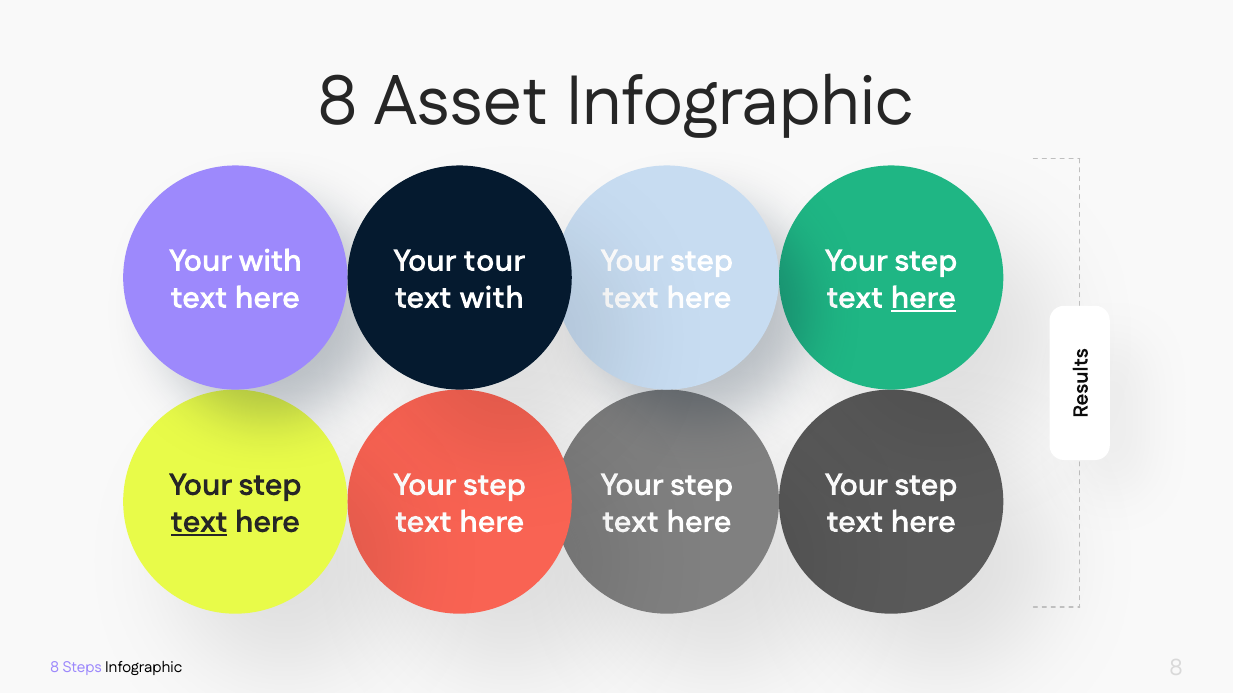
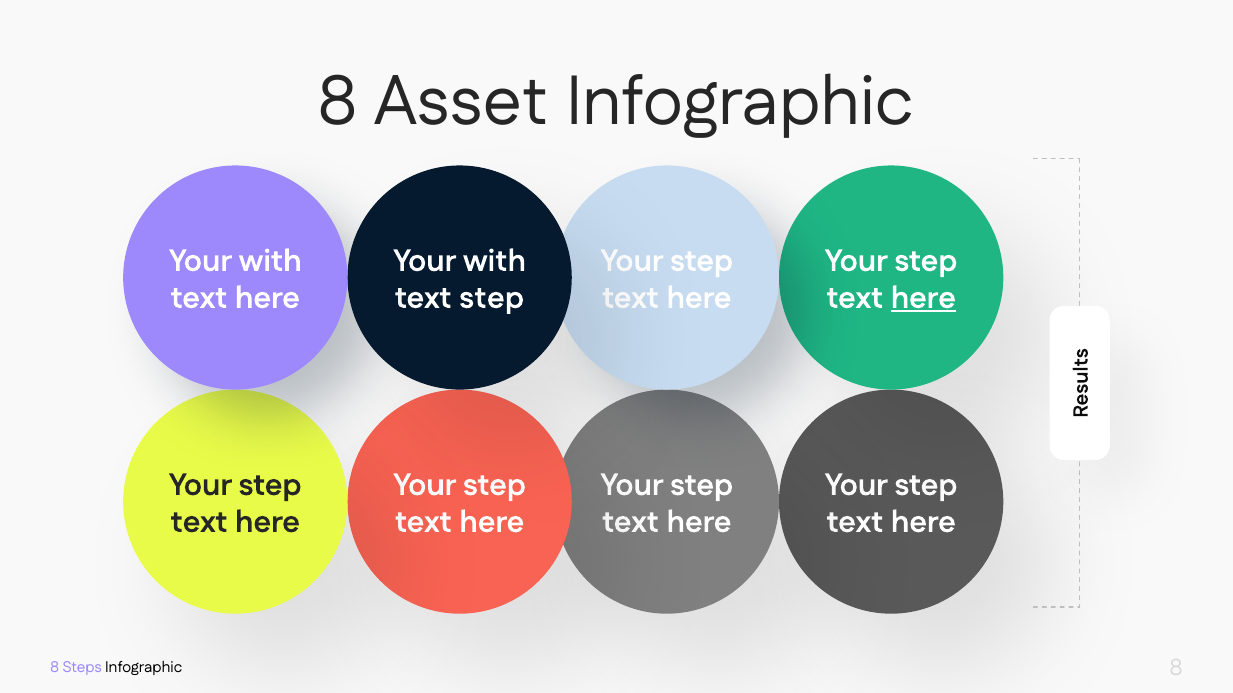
tour: tour -> with (494, 261)
with: with -> step (492, 298)
text underline: present -> none (199, 522)
